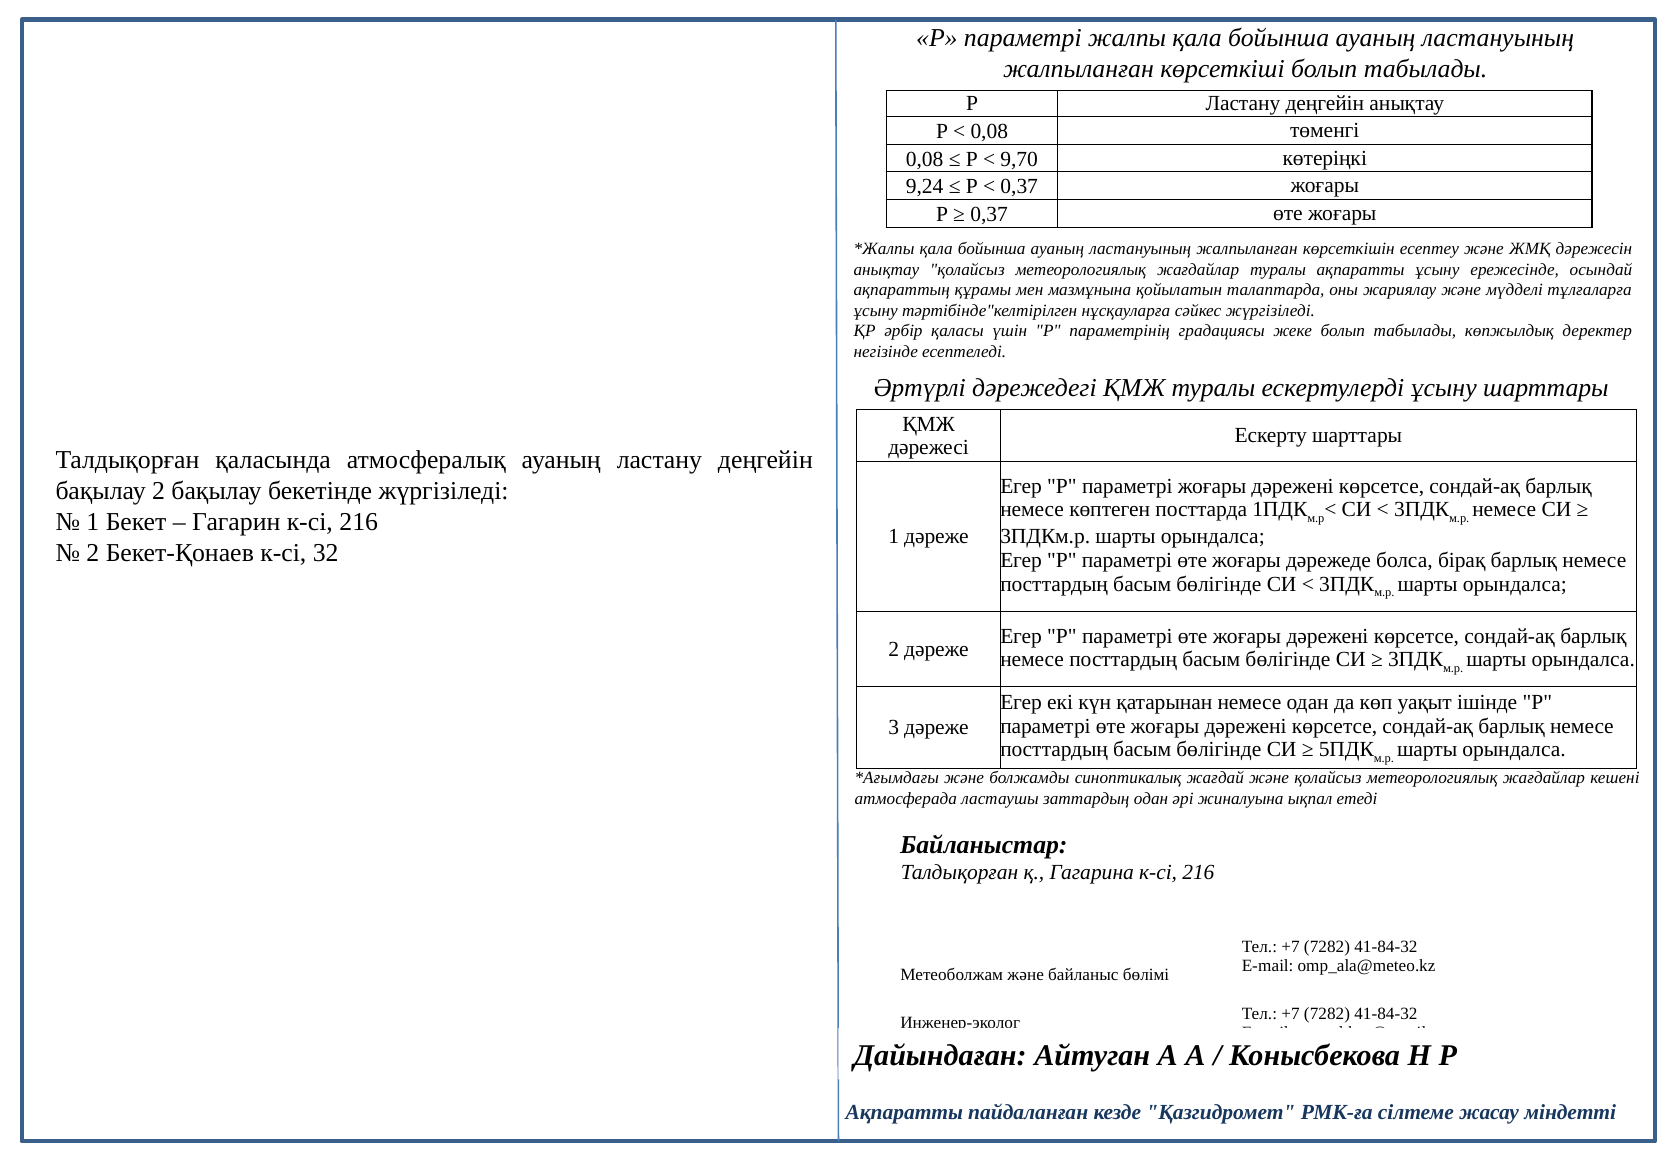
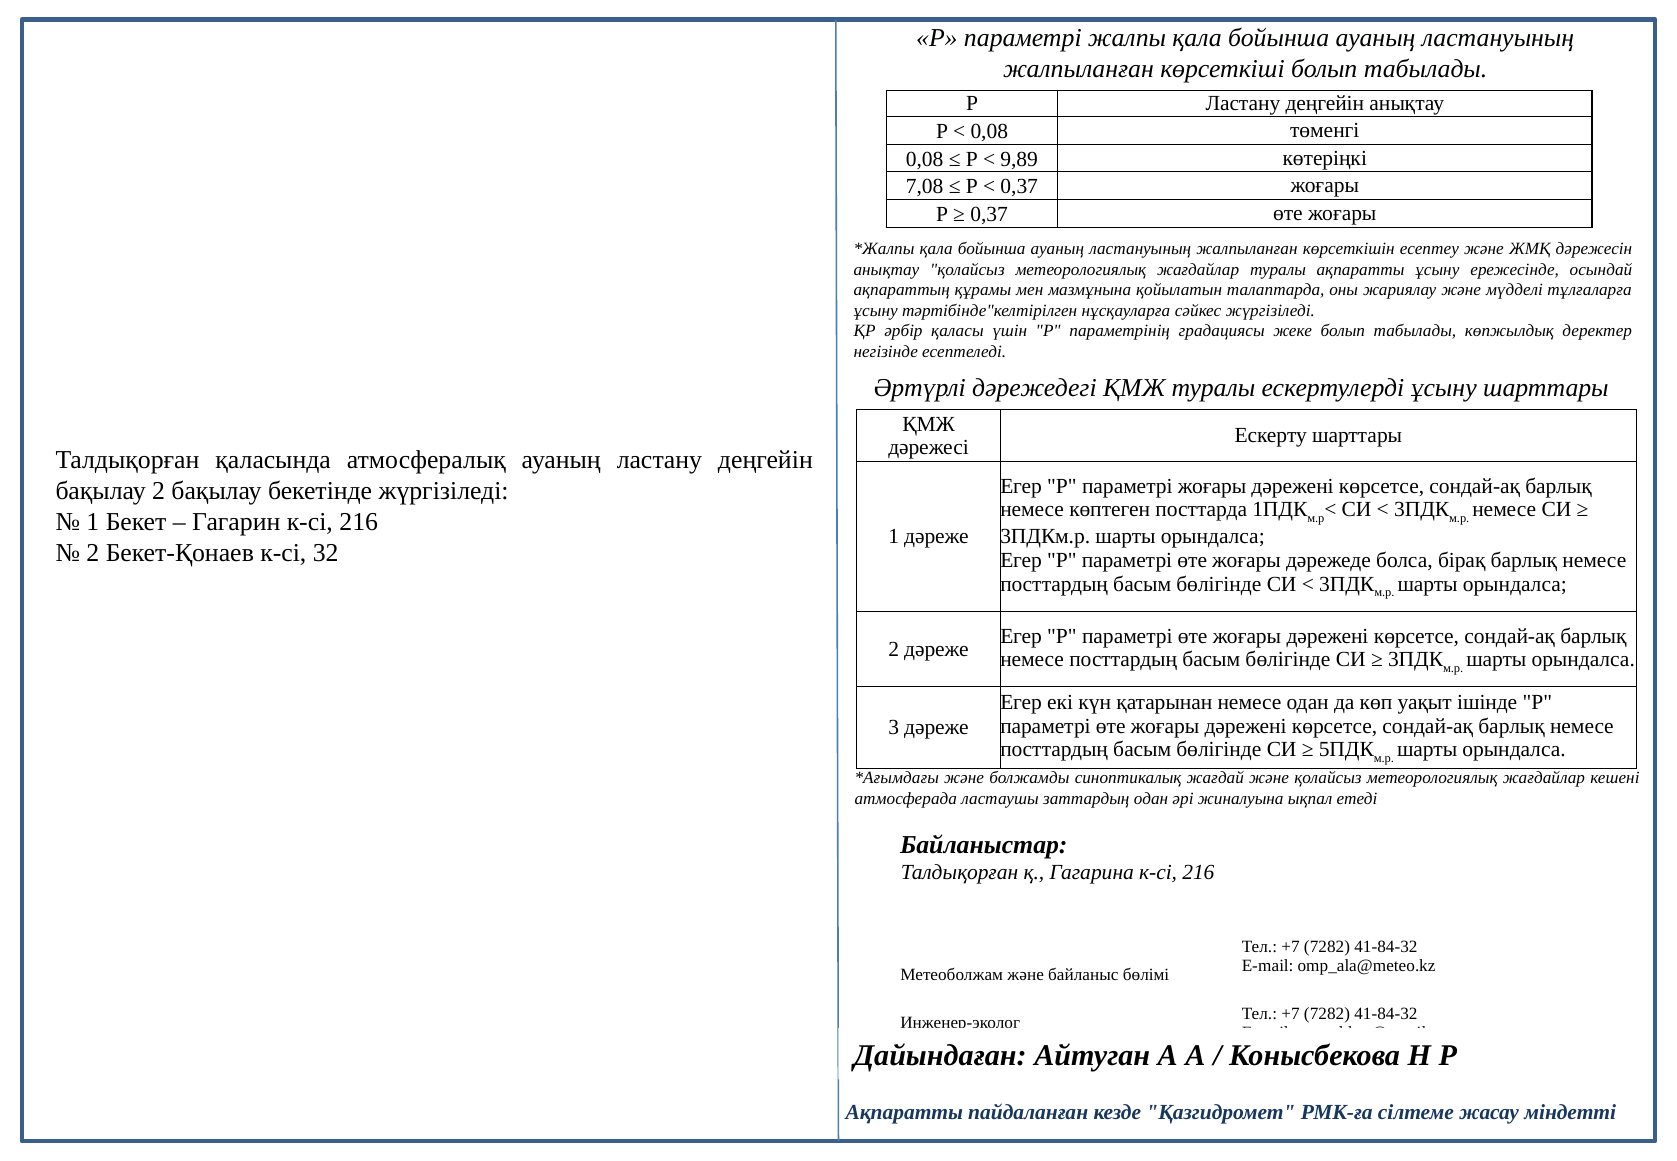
9,70: 9,70 -> 9,89 (1019, 159)
9,24: 9,24 -> 7,08 (925, 187)
